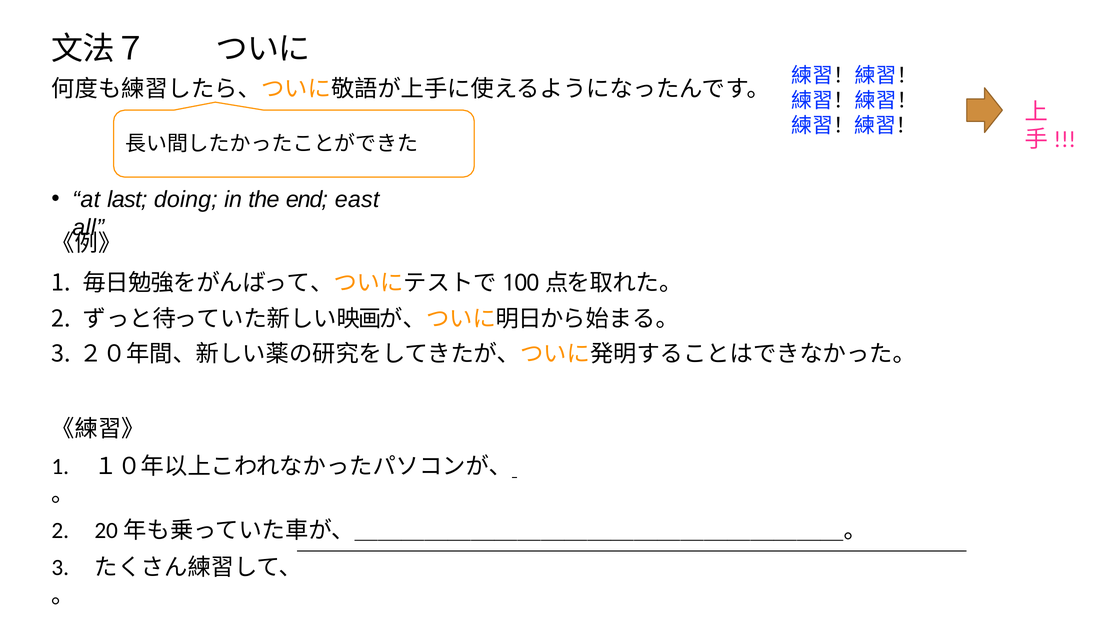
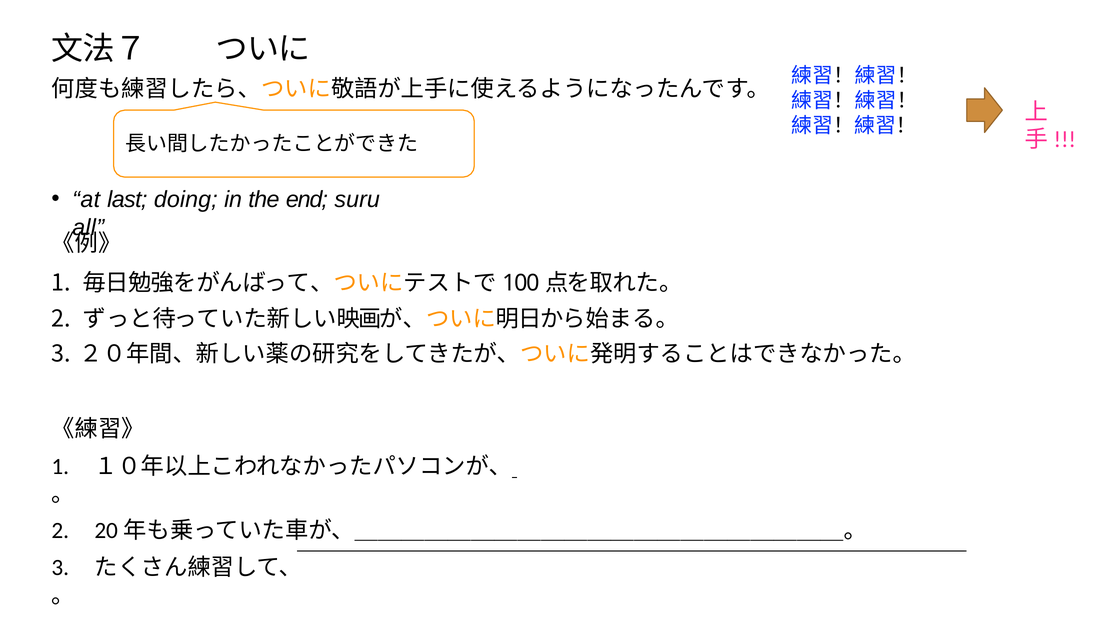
east: east -> suru (357, 199)
